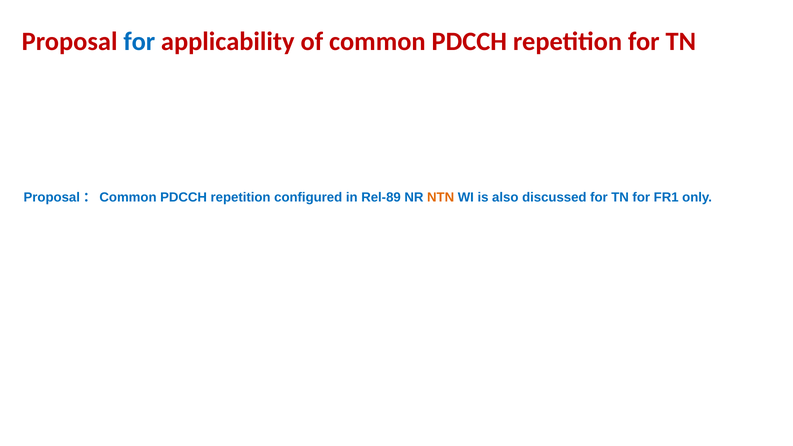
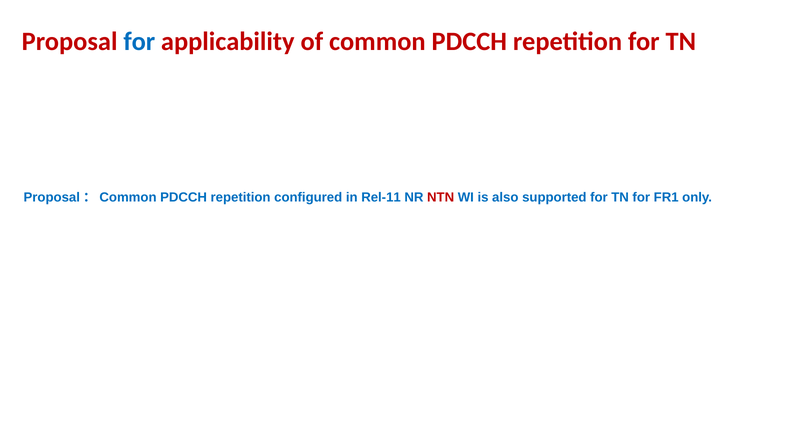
Rel-89: Rel-89 -> Rel-11 (381, 197)
NTN colour: orange -> red (441, 197)
discussed: discussed -> supported (554, 197)
